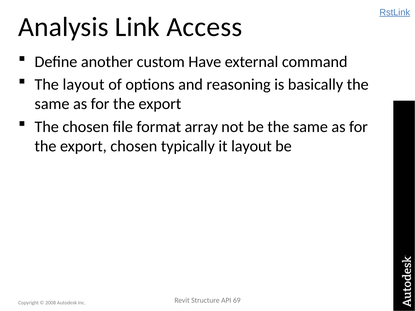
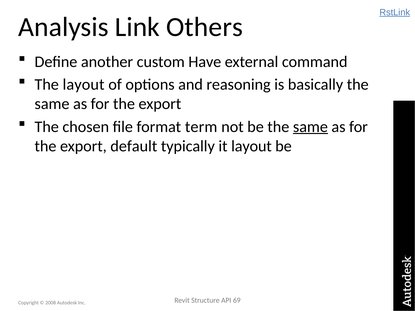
Access: Access -> Others (205, 27)
array: array -> term (201, 127)
same underline: none -> present (310, 127)
export chosen: chosen -> default (134, 146)
